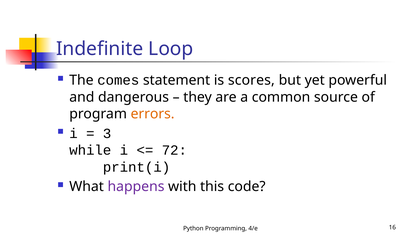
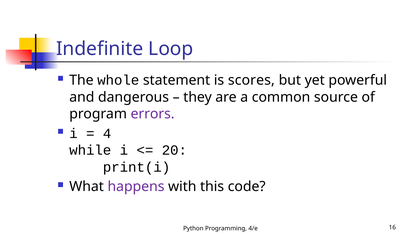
comes: comes -> whole (118, 80)
errors colour: orange -> purple (153, 114)
3: 3 -> 4 (107, 134)
72: 72 -> 20 (174, 150)
